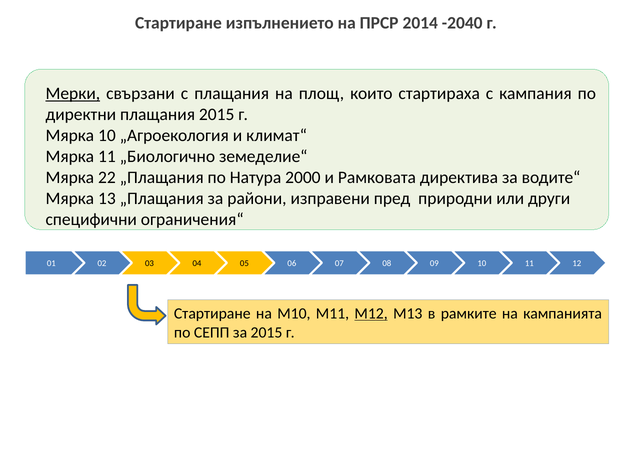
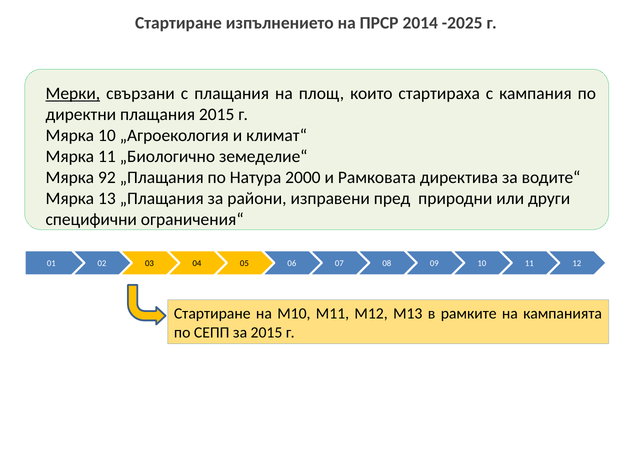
-2040: -2040 -> -2025 (462, 23)
22: 22 -> 92 (107, 177)
М12 underline: present -> none (371, 313)
